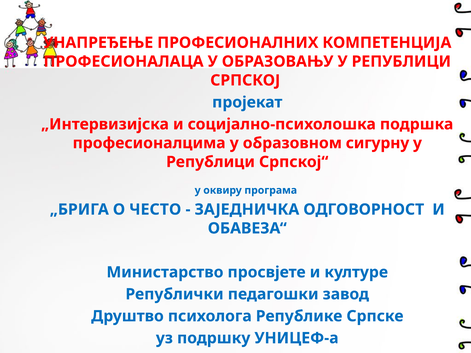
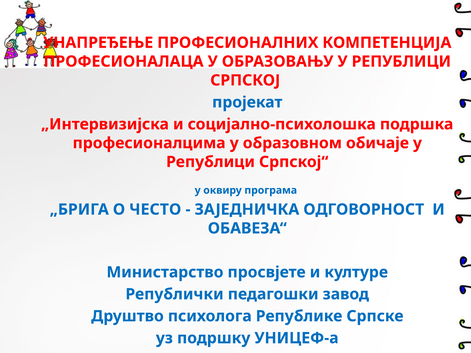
сигурну: сигурну -> обичаје (377, 143)
